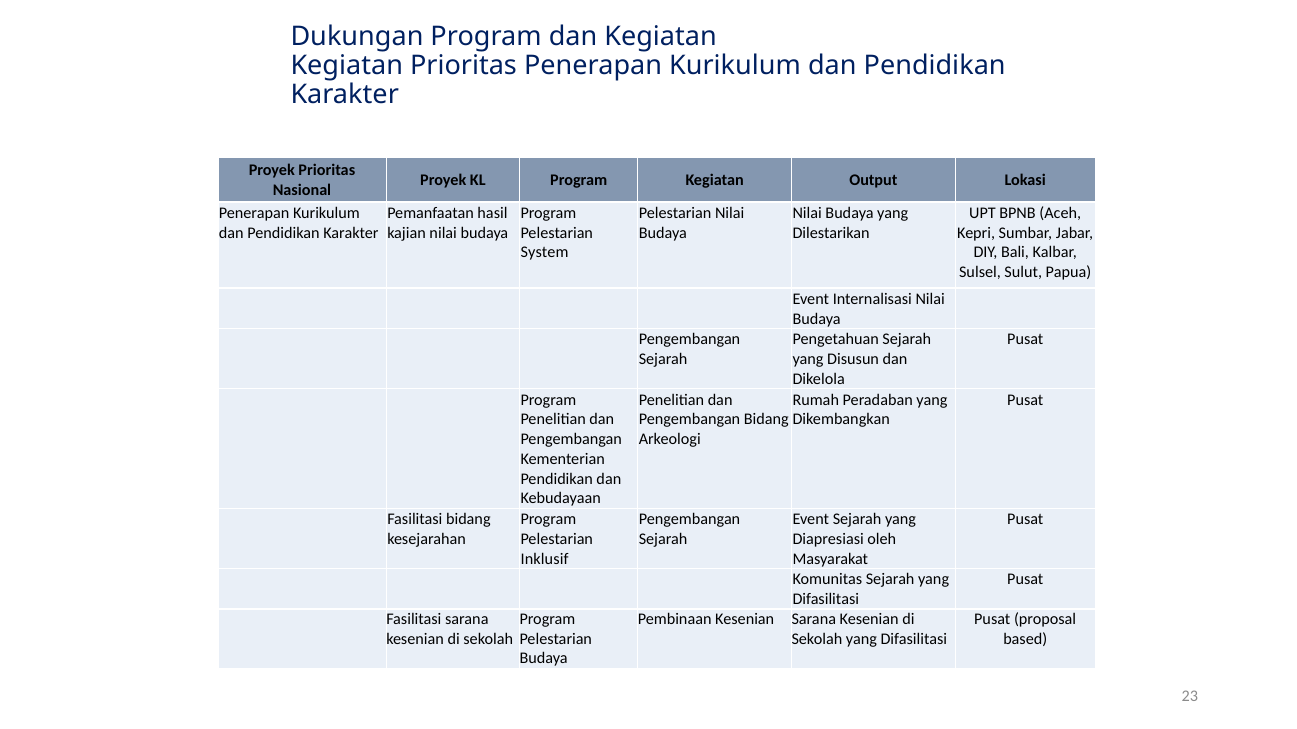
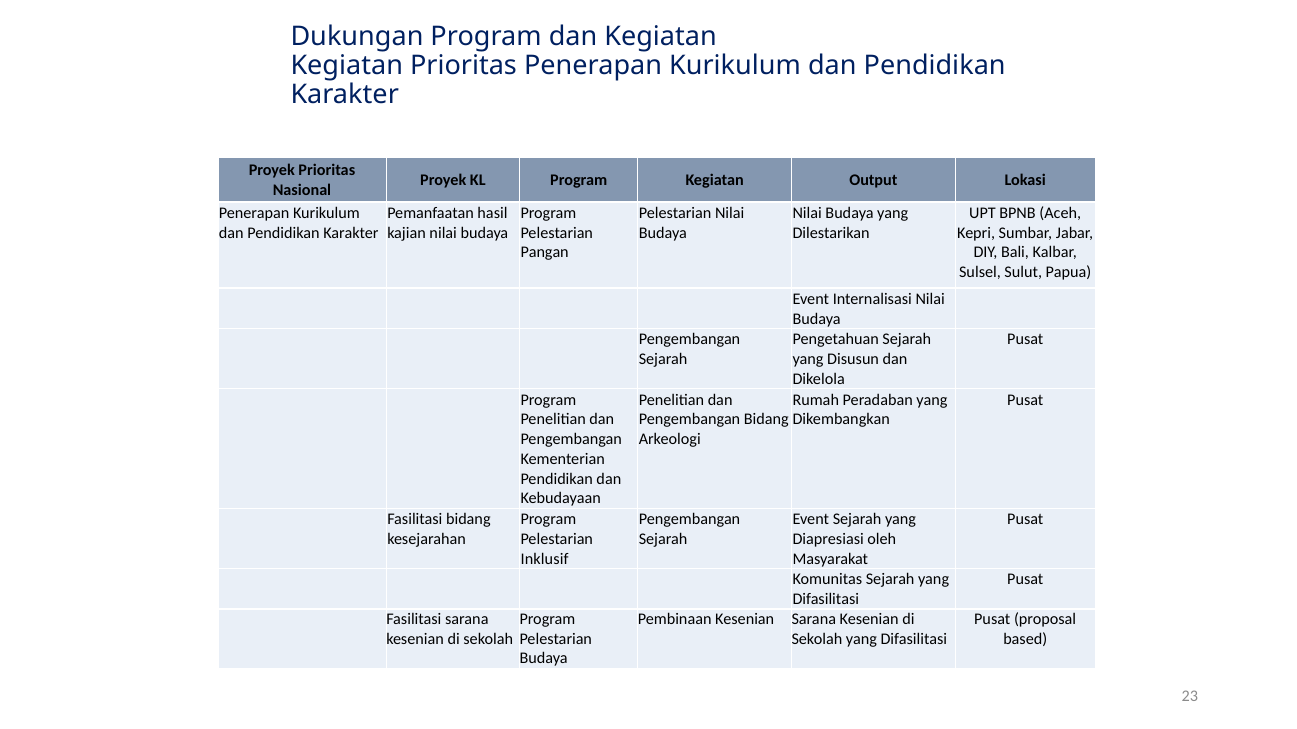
System: System -> Pangan (545, 253)
